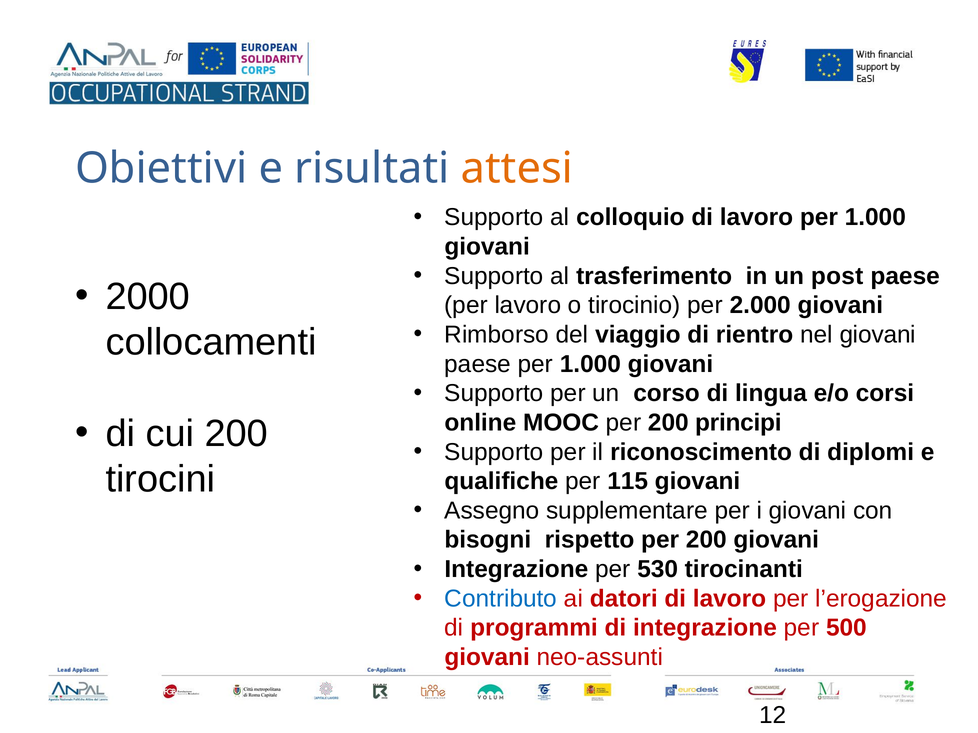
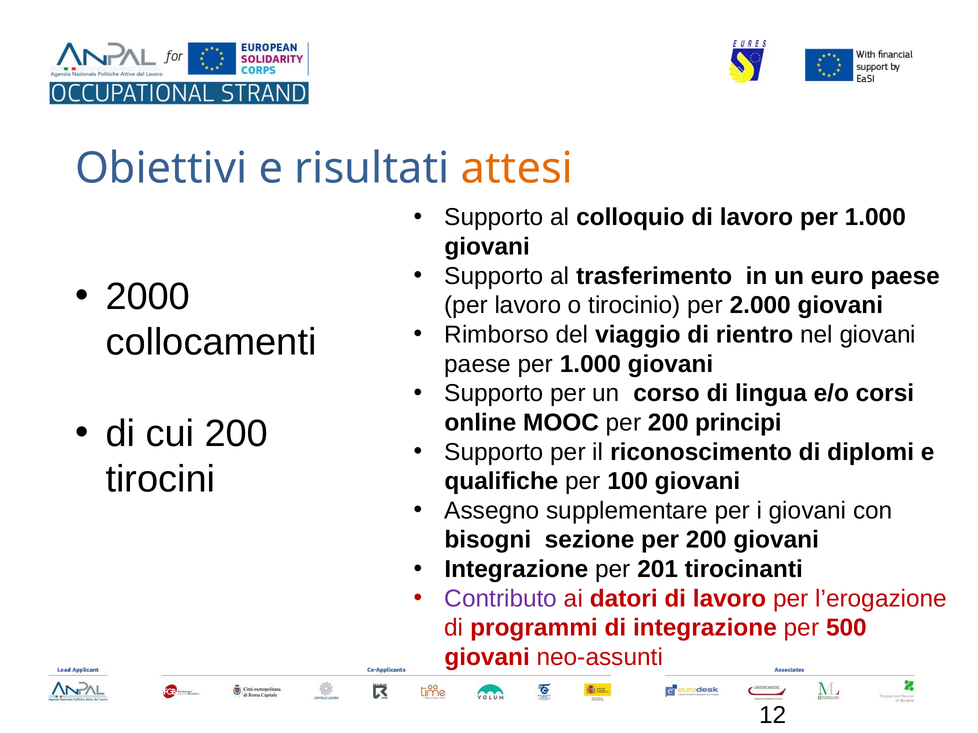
post: post -> euro (837, 276)
115: 115 -> 100 (628, 482)
rispetto: rispetto -> sezione (590, 540)
530: 530 -> 201 (658, 570)
Contributo colour: blue -> purple (501, 599)
